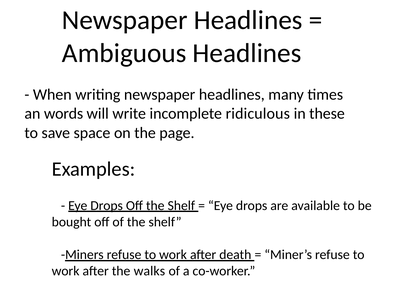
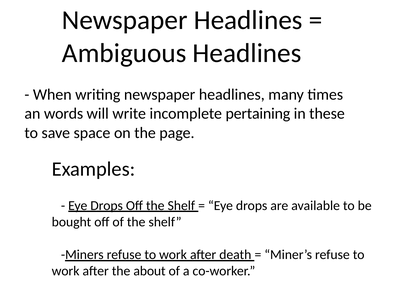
ridiculous: ridiculous -> pertaining (258, 114)
walks: walks -> about (150, 271)
